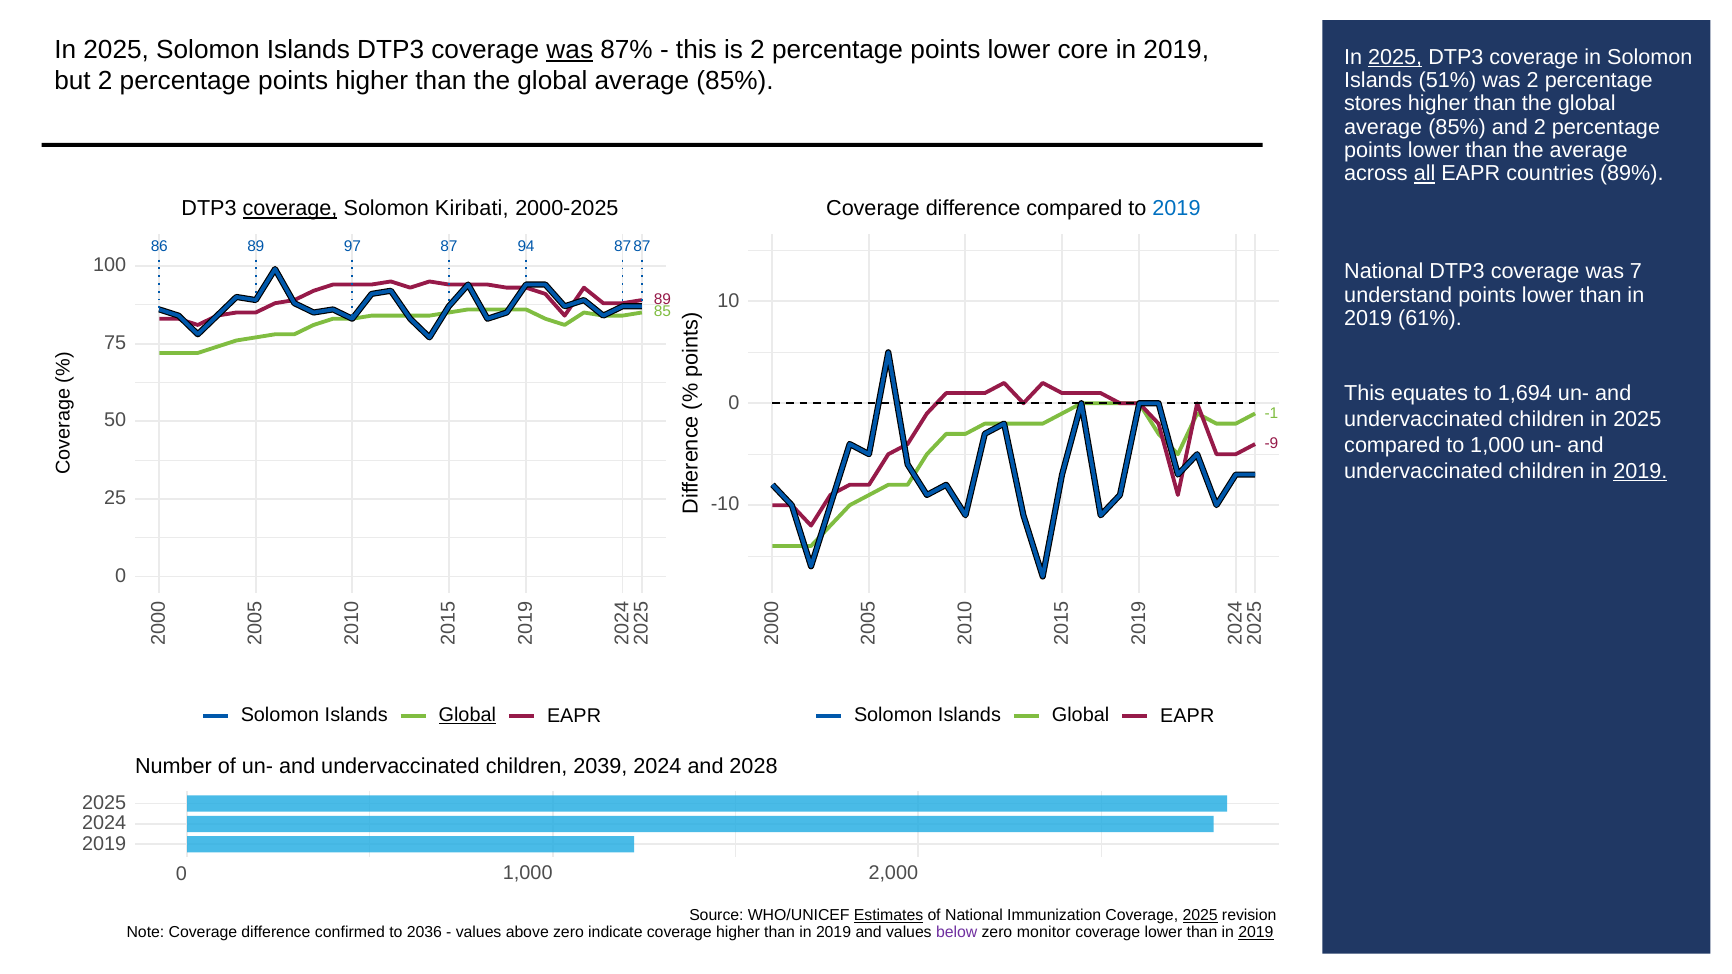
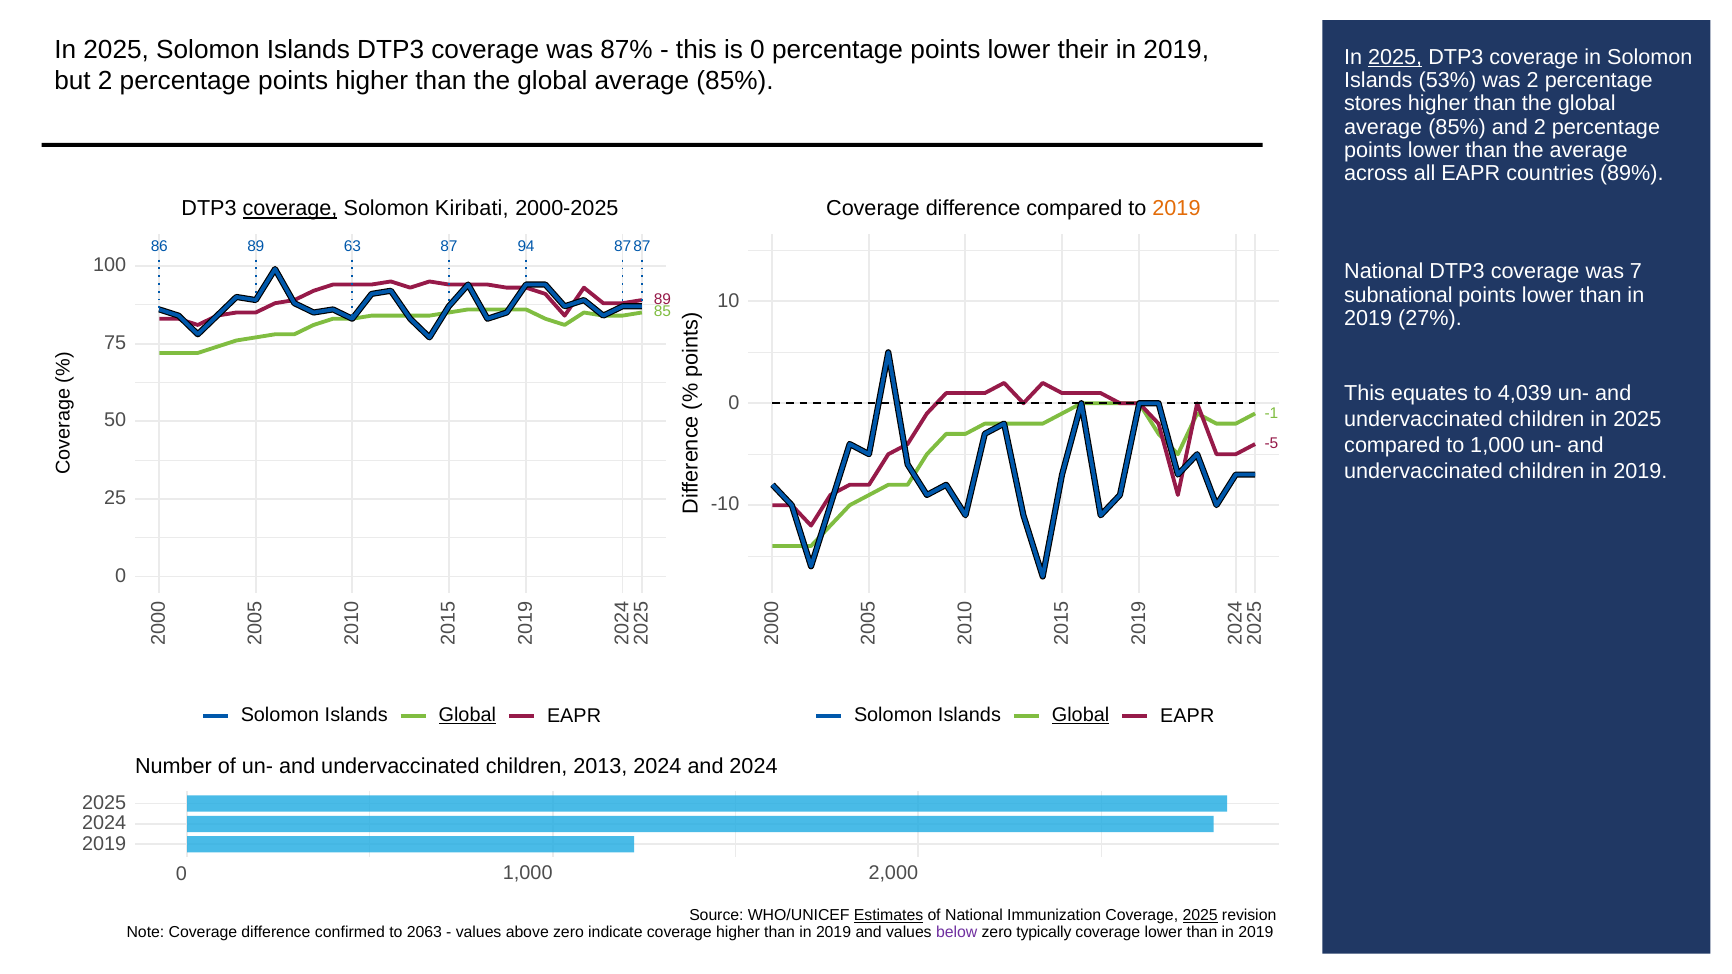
was underline: present -> none (570, 50)
is 2: 2 -> 0 (757, 50)
core: core -> their (1083, 50)
51%: 51% -> 53% (1447, 80)
all underline: present -> none (1425, 174)
2019 colour: blue -> orange (1176, 209)
97: 97 -> 63 (352, 247)
understand: understand -> subnational (1398, 295)
61%: 61% -> 27% (1430, 318)
1,694: 1,694 -> 4,039 (1525, 394)
-9: -9 -> -5 (1271, 444)
2019 underline: present -> none (1640, 472)
Global underline: none -> present (1081, 715)
2039: 2039 -> 2013 (600, 767)
and 2028: 2028 -> 2024 (754, 767)
2036: 2036 -> 2063 (424, 933)
monitor: monitor -> typically (1044, 933)
2019 underline: present -> none (1256, 933)
